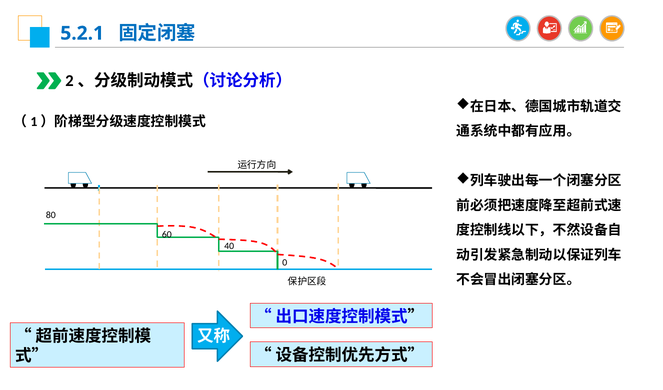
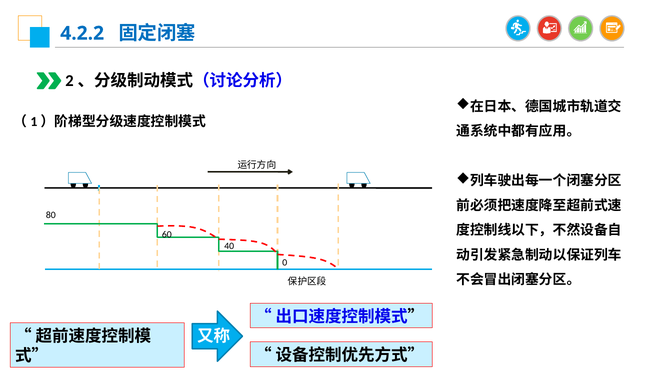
5.2.1: 5.2.1 -> 4.2.2 (82, 33)
